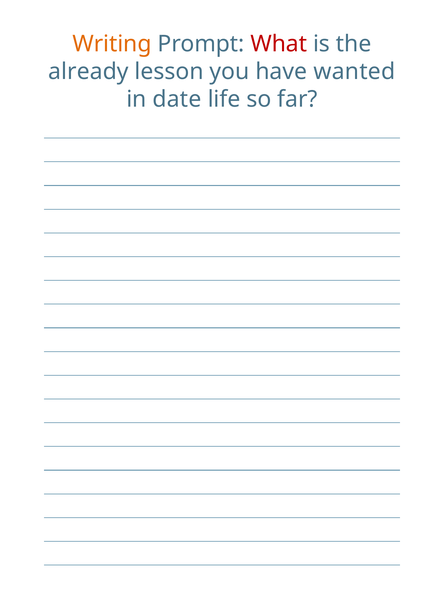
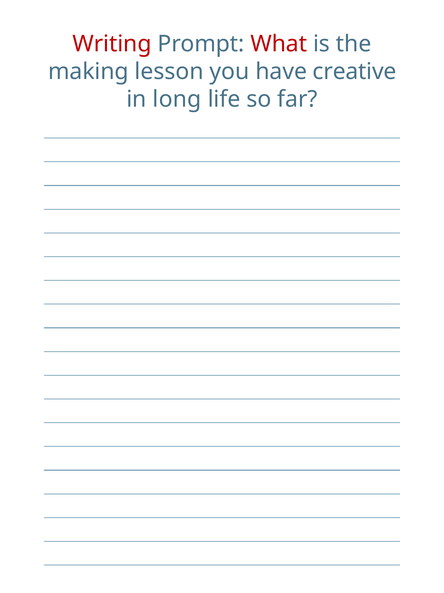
Writing colour: orange -> red (112, 44)
already: already -> making (88, 72)
wanted: wanted -> creative (355, 72)
date: date -> long (177, 99)
